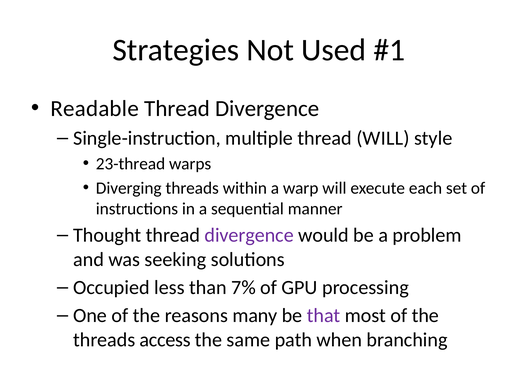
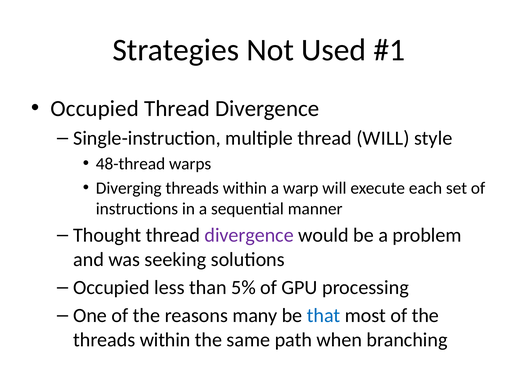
Readable: Readable -> Occupied (95, 109)
23-thread: 23-thread -> 48-thread (130, 164)
7%: 7% -> 5% (243, 288)
that colour: purple -> blue (324, 316)
access: access -> within (165, 340)
